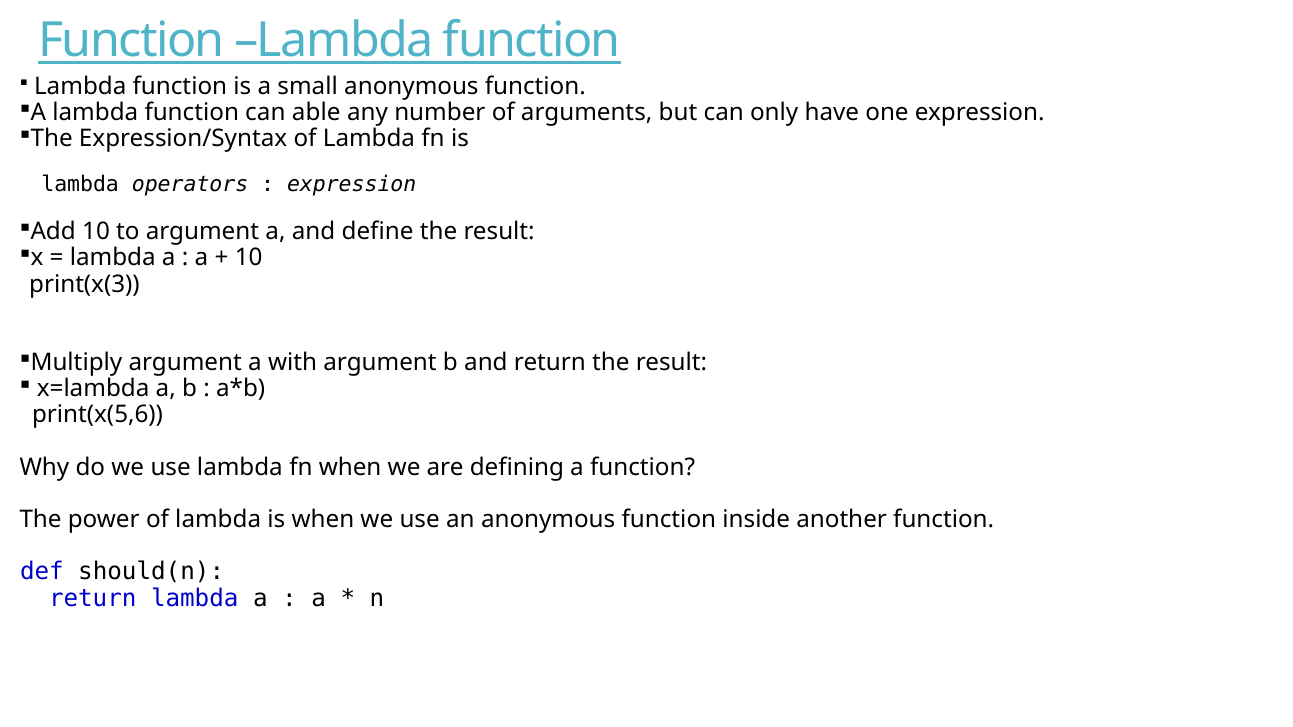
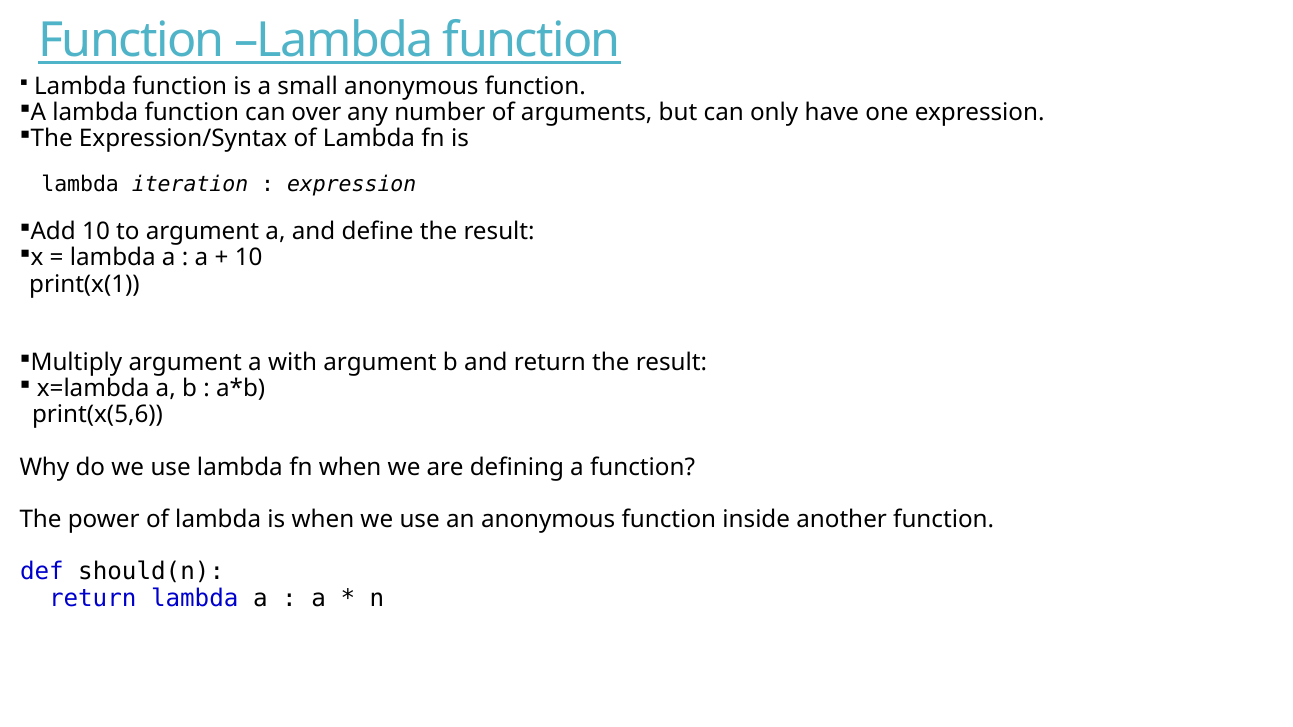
able: able -> over (316, 113)
operators: operators -> iteration (190, 184)
print(x(3: print(x(3 -> print(x(1 (84, 284)
